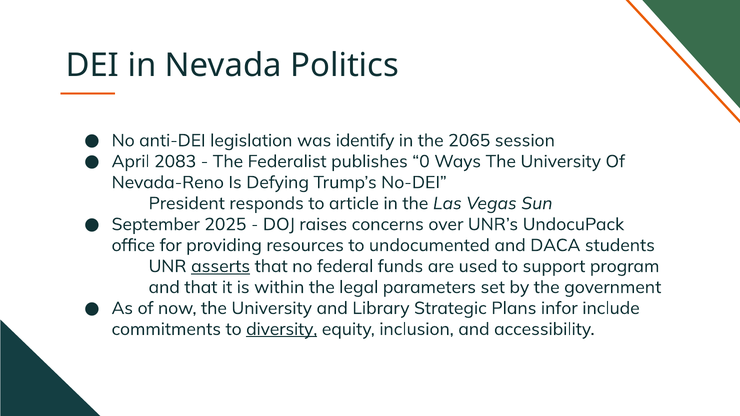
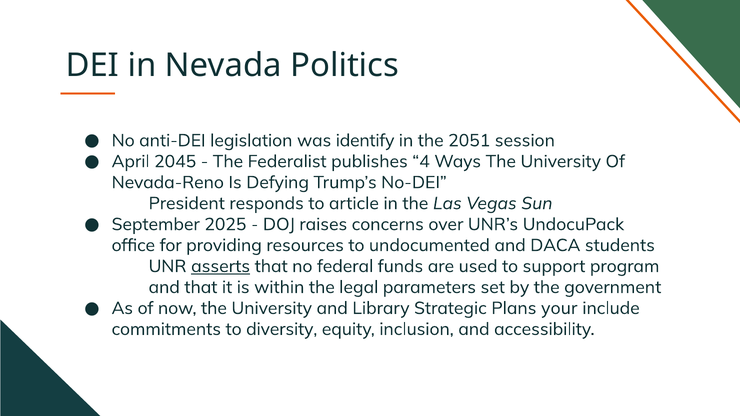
2065: 2065 -> 2051 (469, 141)
2083: 2083 -> 2045 (175, 162)
0: 0 -> 4 (421, 162)
infor: infor -> your (559, 308)
diversity underline: present -> none (282, 329)
